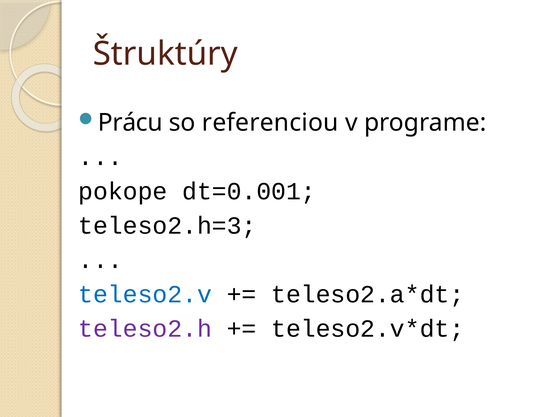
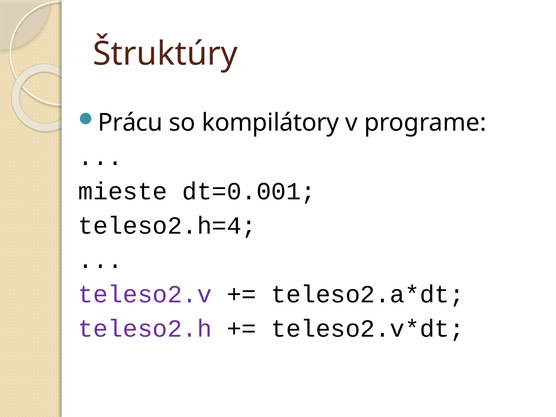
referenciou: referenciou -> kompilátory (270, 123)
pokope: pokope -> mieste (123, 191)
teleso2.h=3: teleso2.h=3 -> teleso2.h=4 (167, 226)
teleso2.v colour: blue -> purple (145, 294)
